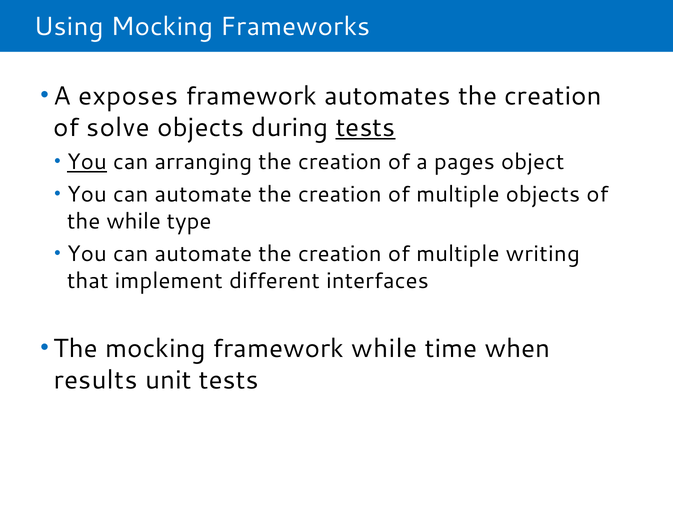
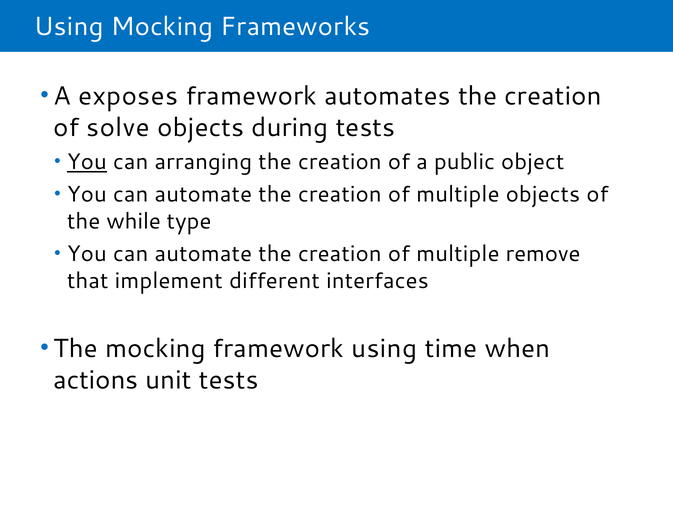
tests underline: present -> none (365, 127)
pages: pages -> public (464, 162)
writing: writing -> remove (543, 254)
framework while: while -> using (384, 348)
results: results -> actions (96, 380)
